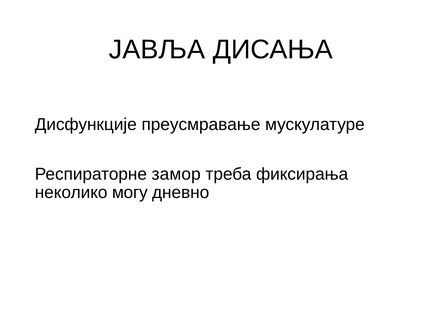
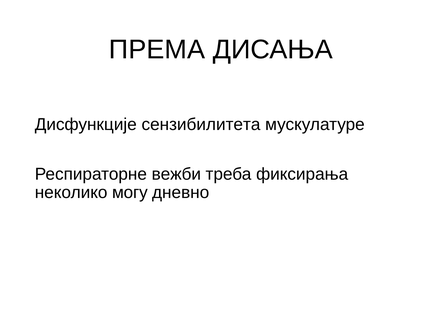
ЈАВЉА: ЈАВЉА -> ПРЕМА (157, 50)
преусмравање: преусмравање -> сензибилитета (201, 124)
замор: замор -> вежби (176, 174)
